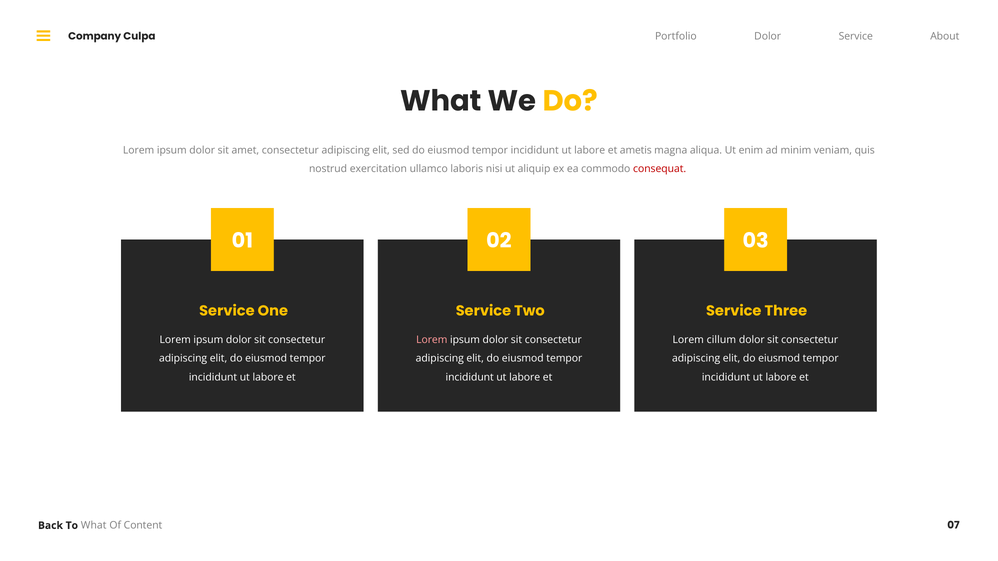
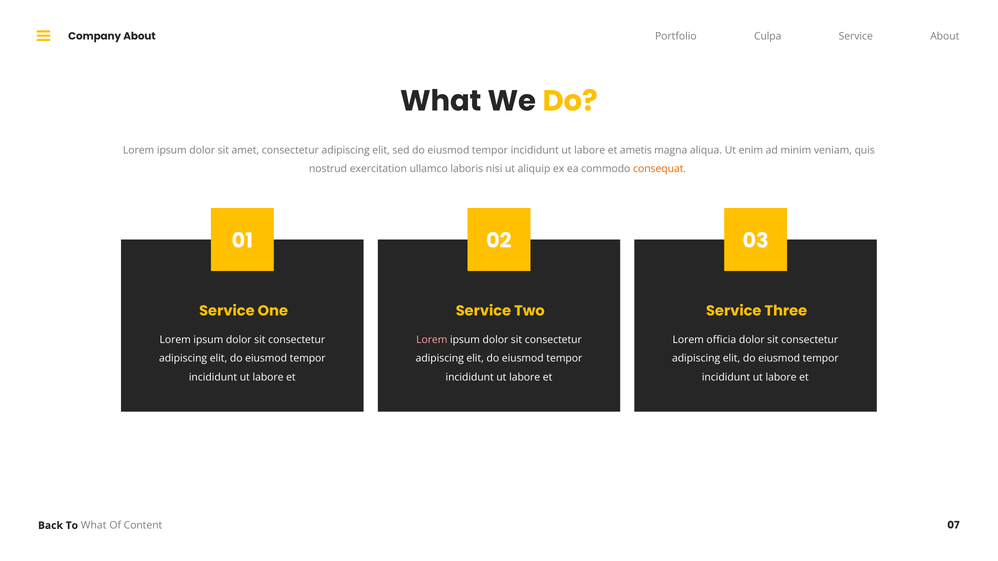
Dolor: Dolor -> Culpa (768, 36)
Company Culpa: Culpa -> About (139, 36)
consequat colour: red -> orange (660, 169)
cillum: cillum -> officia (721, 340)
